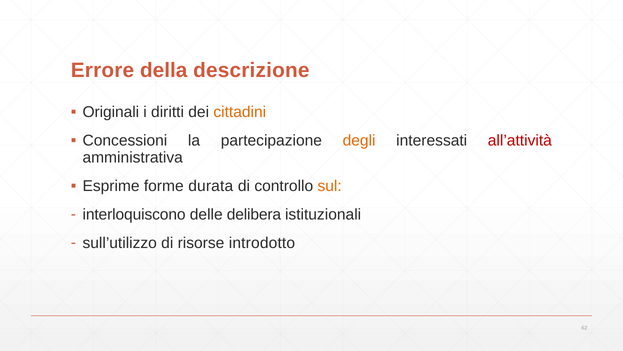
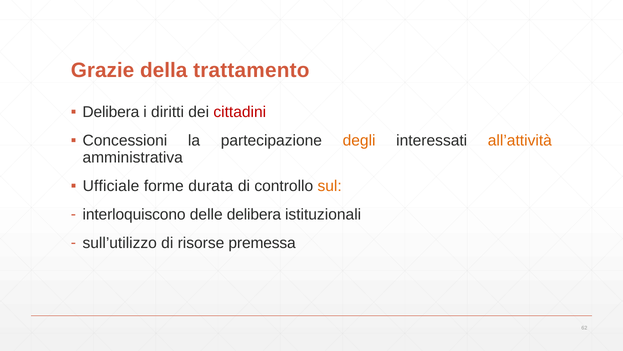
Errore: Errore -> Grazie (103, 70)
descrizione: descrizione -> trattamento (251, 70)
Originali: Originali -> Delibera (111, 112)
cittadini colour: orange -> red (240, 112)
all’attività colour: red -> orange (520, 140)
Esprime: Esprime -> Ufficiale (111, 186)
introdotto: introdotto -> premessa (262, 243)
